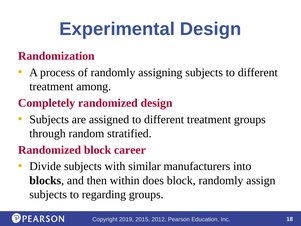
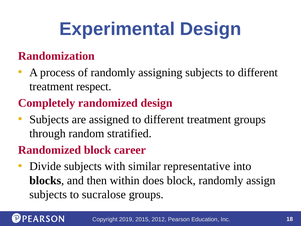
among: among -> respect (94, 86)
manufacturers: manufacturers -> representative (197, 166)
regarding: regarding -> sucralose (104, 194)
